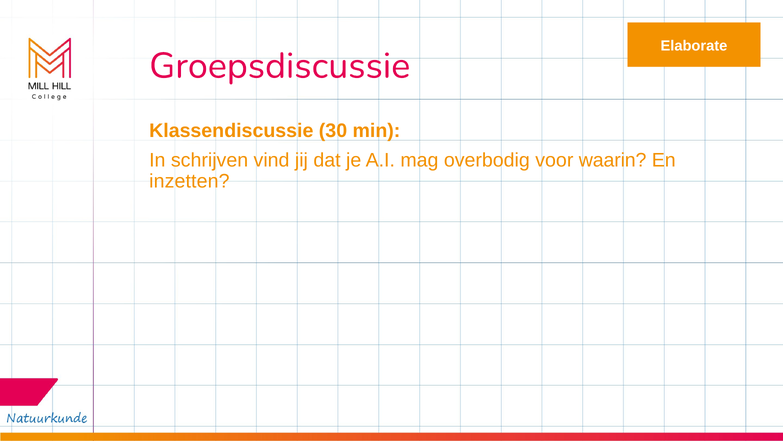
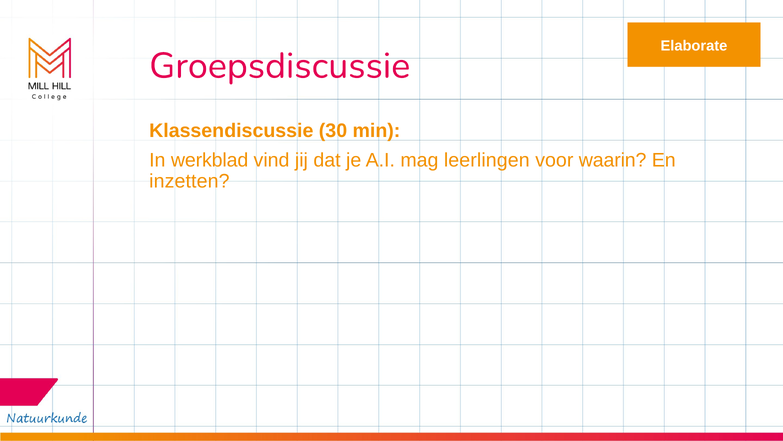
schrijven: schrijven -> werkblad (210, 160)
overbodig: overbodig -> leerlingen (487, 160)
